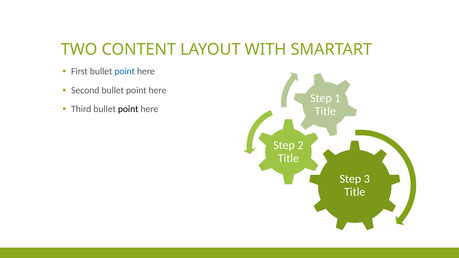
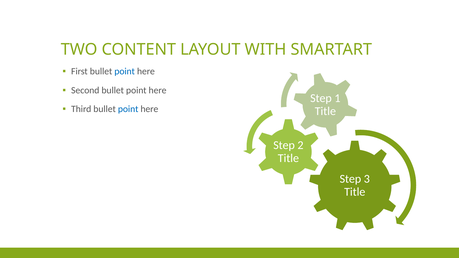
point colour: black -> blue (128, 109)
